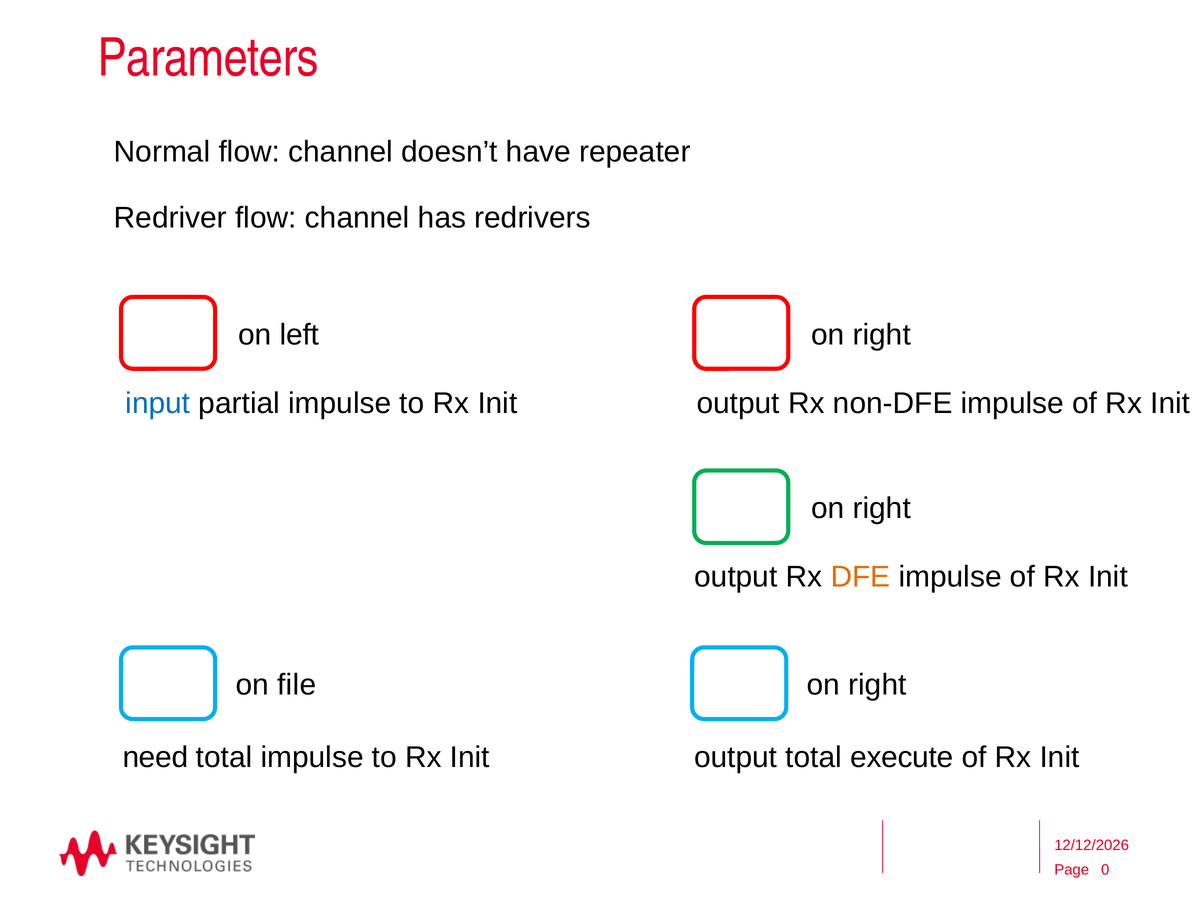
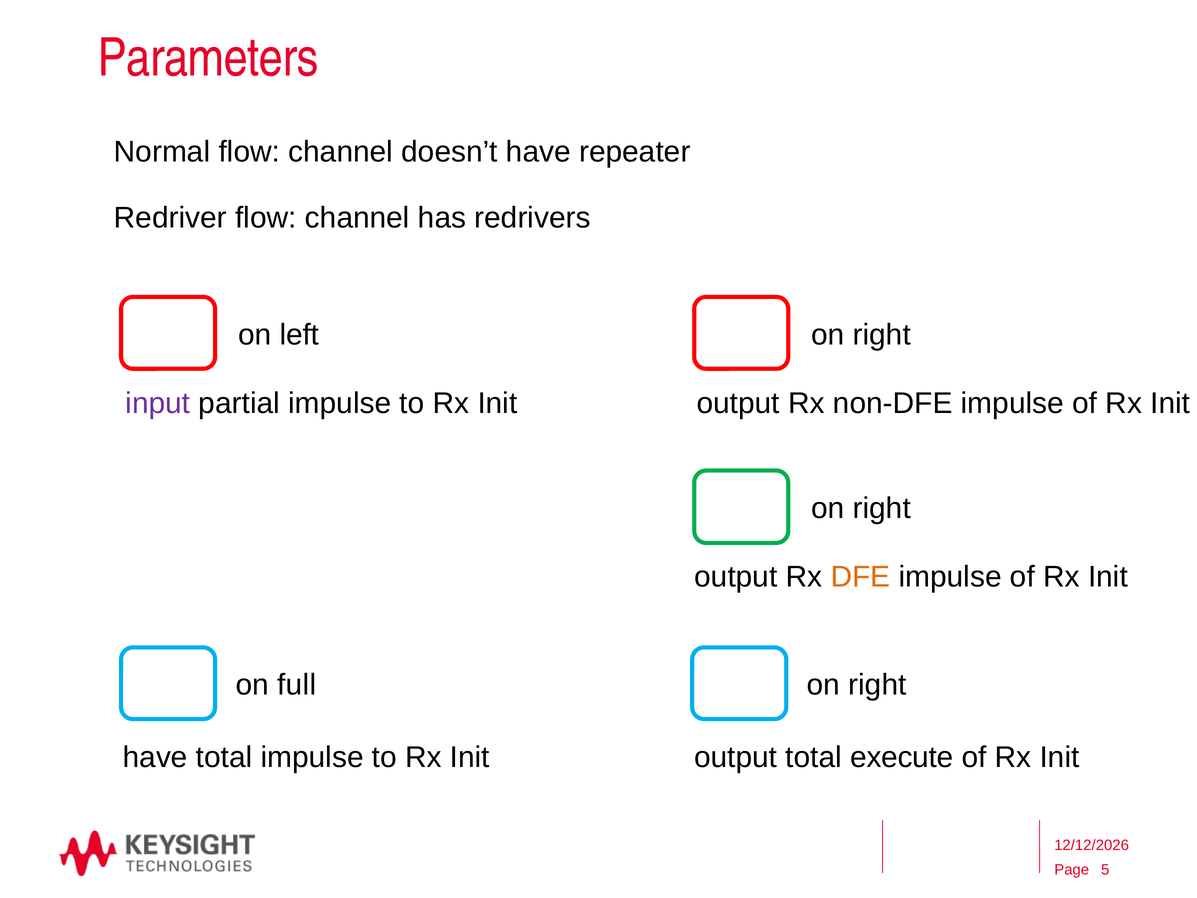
input colour: blue -> purple (158, 403)
file: file -> full (297, 685)
need: need -> have (155, 757)
0: 0 -> 5 (1105, 870)
